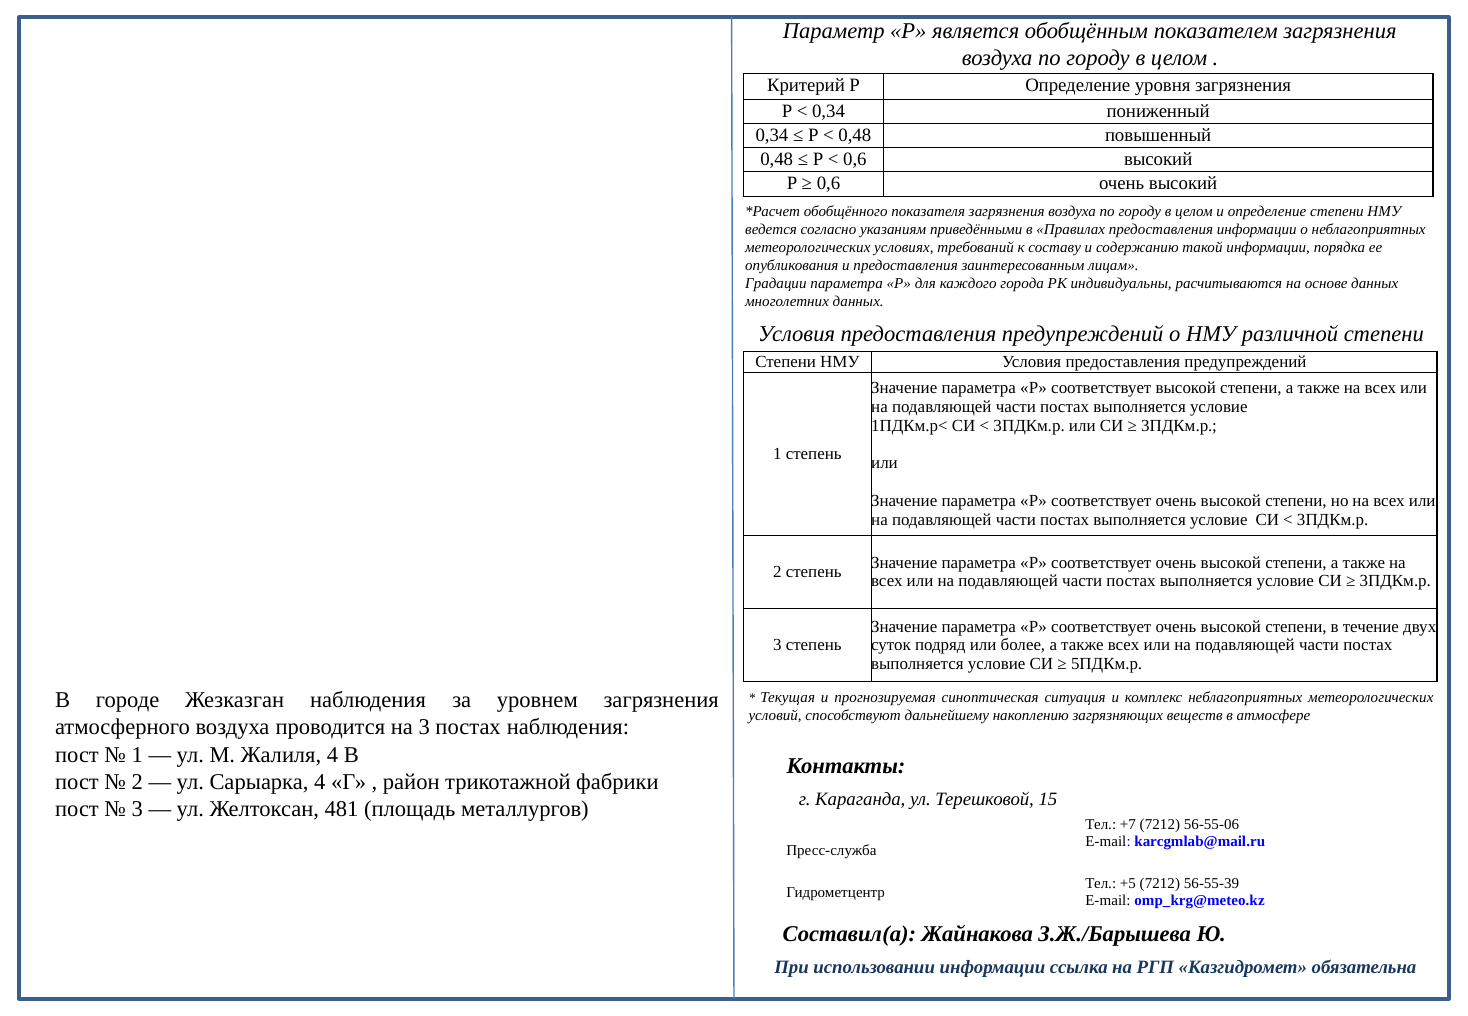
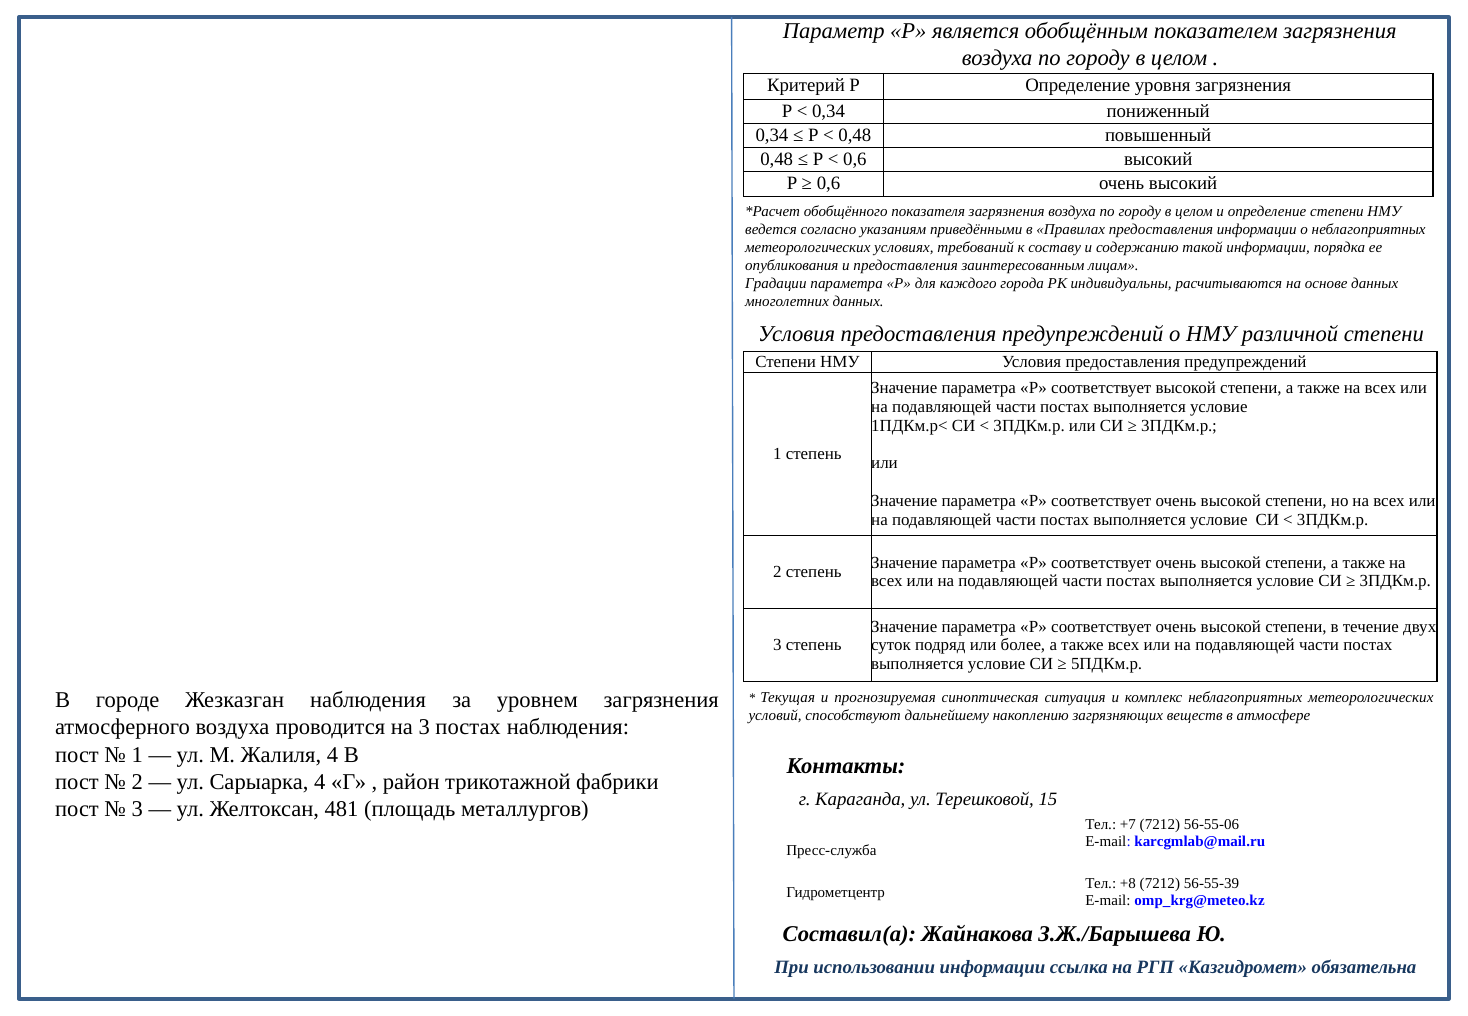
+5: +5 -> +8 (1128, 884)
